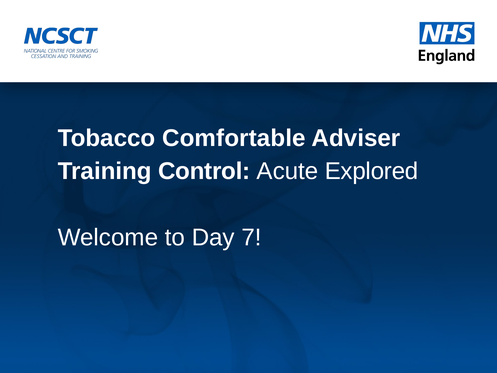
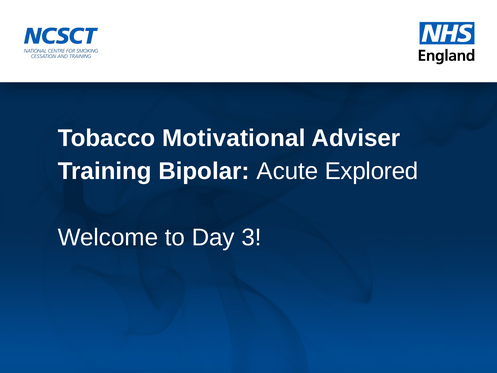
Comfortable: Comfortable -> Motivational (234, 138)
Control: Control -> Bipolar (204, 171)
7: 7 -> 3 (251, 237)
